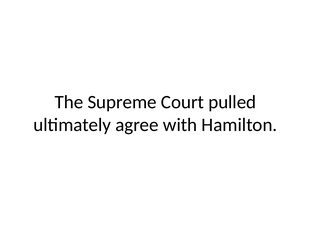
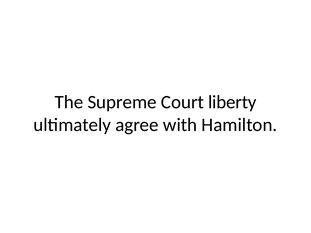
pulled: pulled -> liberty (232, 102)
